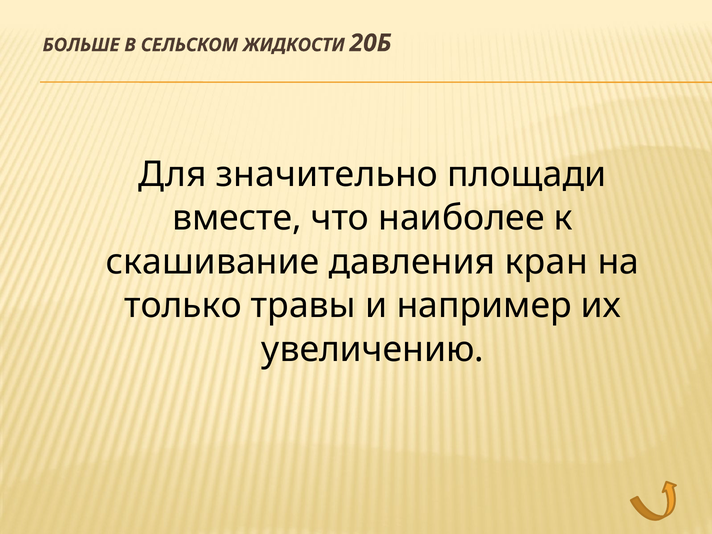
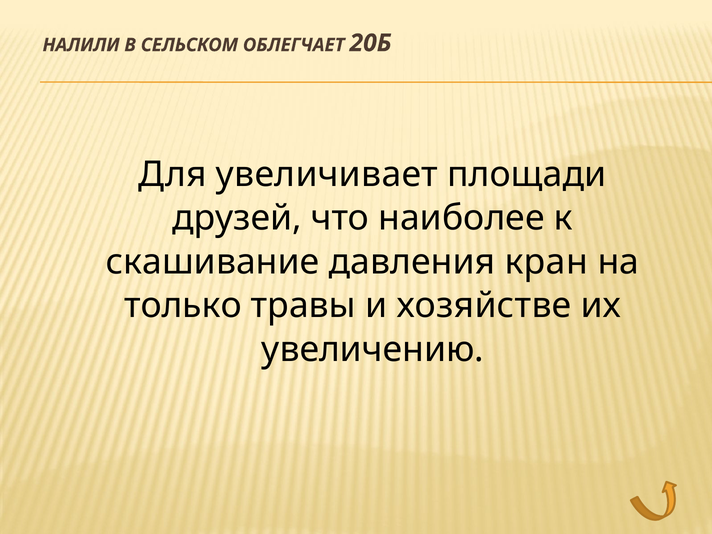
БОЛЬШЕ: БОЛЬШЕ -> НАЛИЛИ (81, 45)
ЖИДКОСТИ: ЖИДКОСТИ -> ОБЛЕГЧАЕТ (294, 45)
значительно: значительно -> увеличивает (327, 175)
вместе: вместе -> друзей (237, 218)
например: например -> хозяйстве (484, 306)
